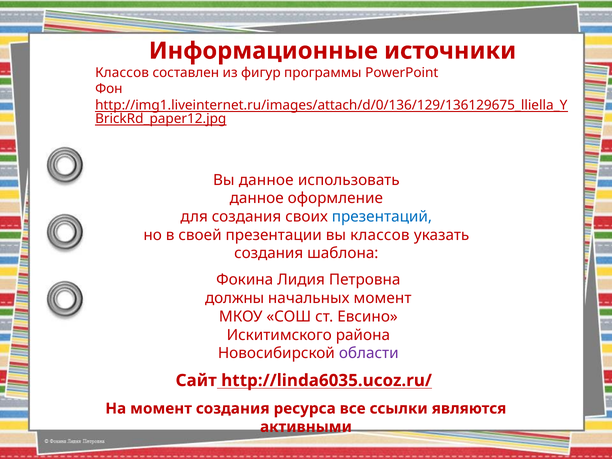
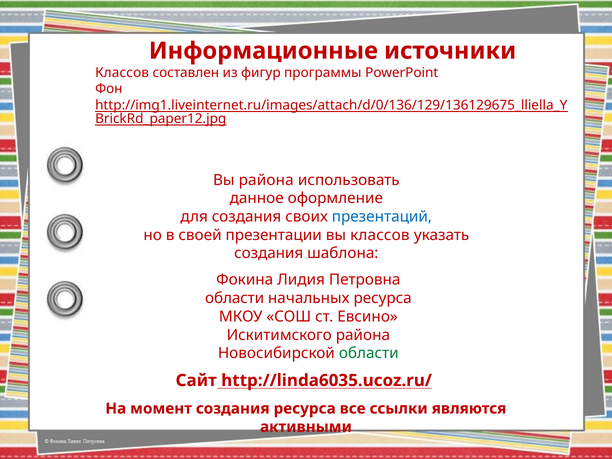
Вы данное: данное -> района (266, 180)
должны: должны -> области (235, 298)
начальных момент: момент -> ресурса (383, 298)
области colour: purple -> green (369, 353)
